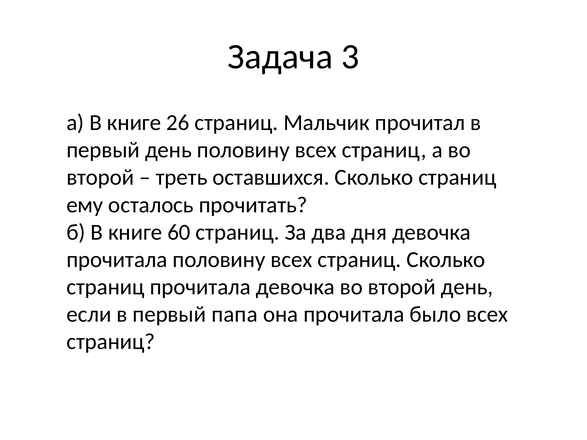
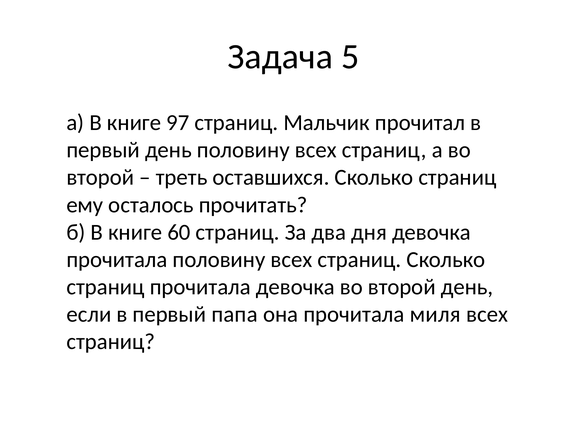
3: 3 -> 5 (350, 57)
26: 26 -> 97 (178, 123)
было: было -> миля (435, 315)
